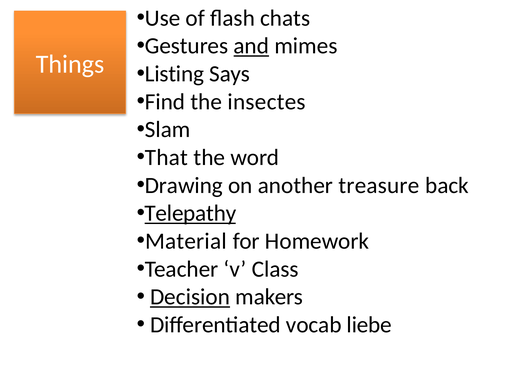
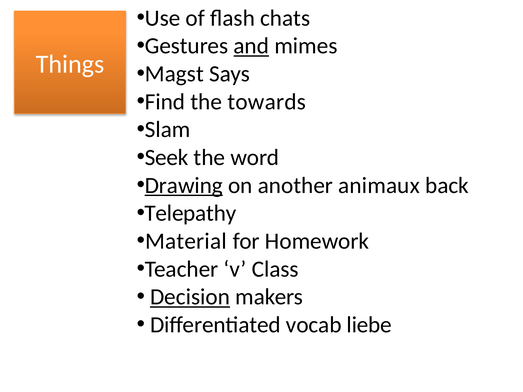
Listing: Listing -> Magst (174, 74)
insectes: insectes -> towards (267, 102)
That: That -> Seek (167, 158)
Drawing underline: none -> present (184, 186)
treasure: treasure -> animaux (379, 186)
Telepathy underline: present -> none (190, 213)
